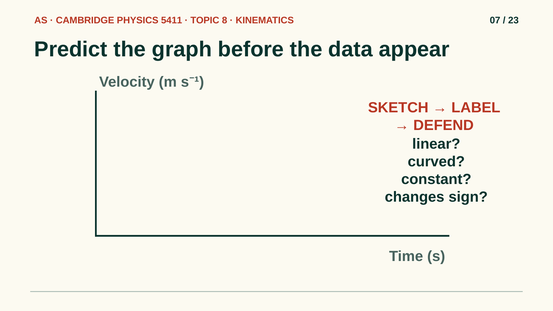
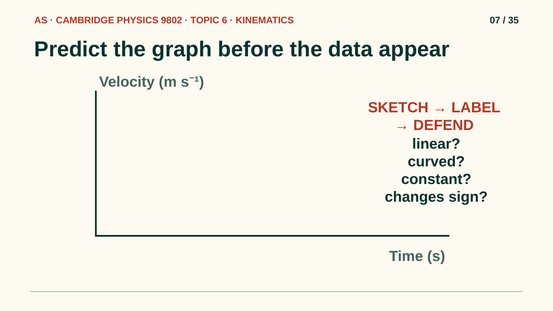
5411: 5411 -> 9802 (172, 20)
8: 8 -> 6 (225, 20)
23: 23 -> 35 (513, 20)
